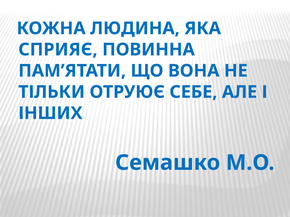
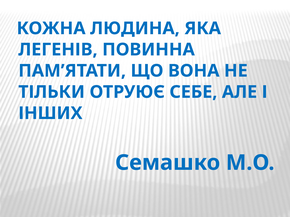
СПРИЯЄ: СПРИЯЄ -> ЛЕГЕНІВ (58, 50)
